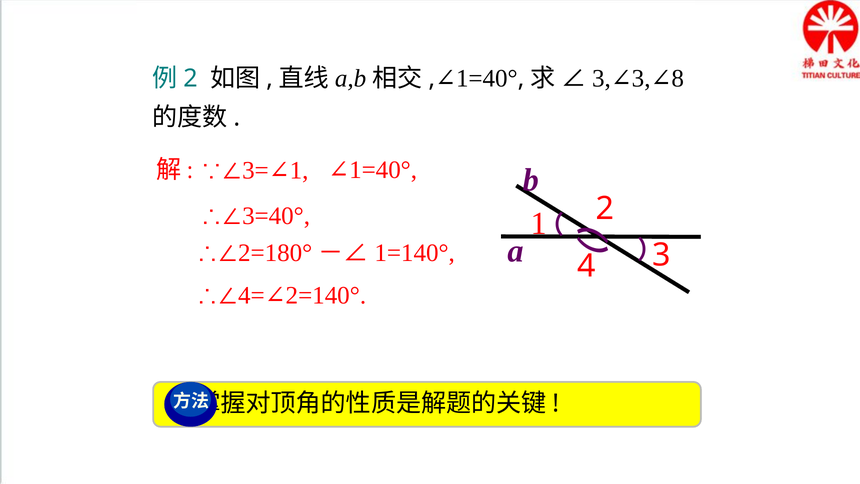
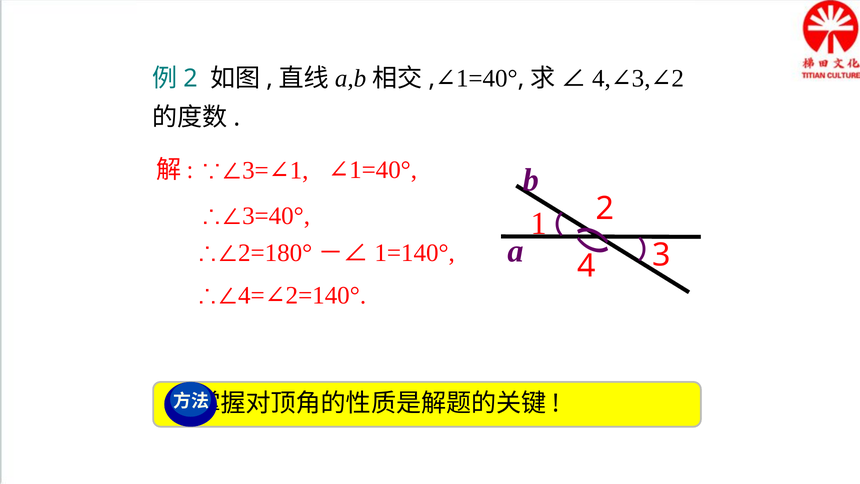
3: 3 -> 4 (601, 78)
3 8: 8 -> 2 (678, 78)
